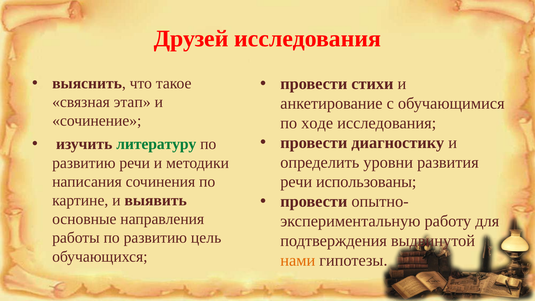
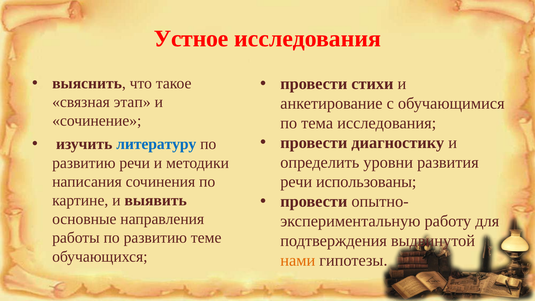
Друзей: Друзей -> Устное (191, 39)
ходе: ходе -> тема (317, 123)
литературу colour: green -> blue (156, 144)
цель: цель -> теме (206, 238)
